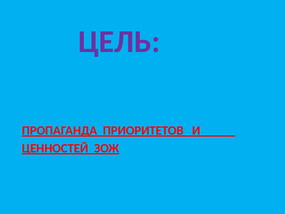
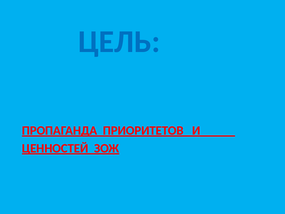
ЦЕЛЬ colour: purple -> blue (119, 42)
